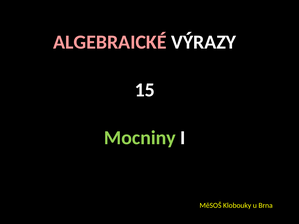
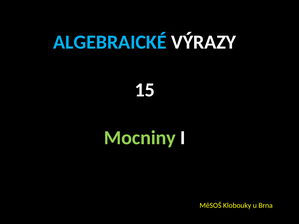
ALGEBRAICKÉ colour: pink -> light blue (110, 42)
